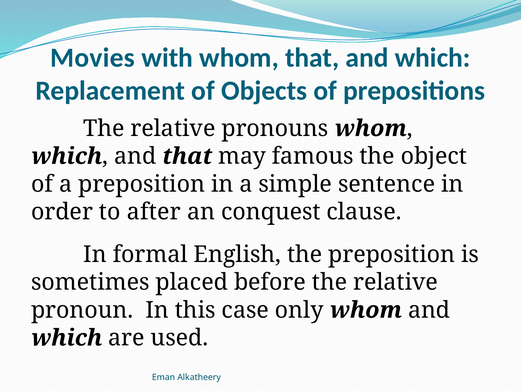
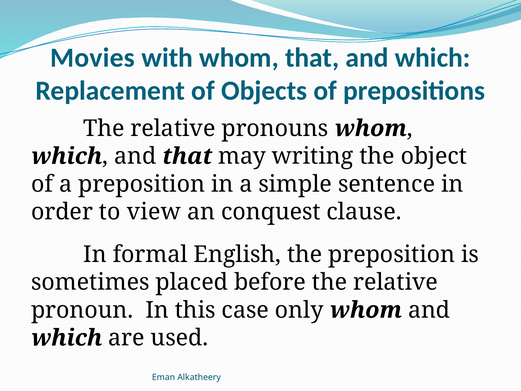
famous: famous -> writing (313, 156)
after: after -> view (154, 212)
